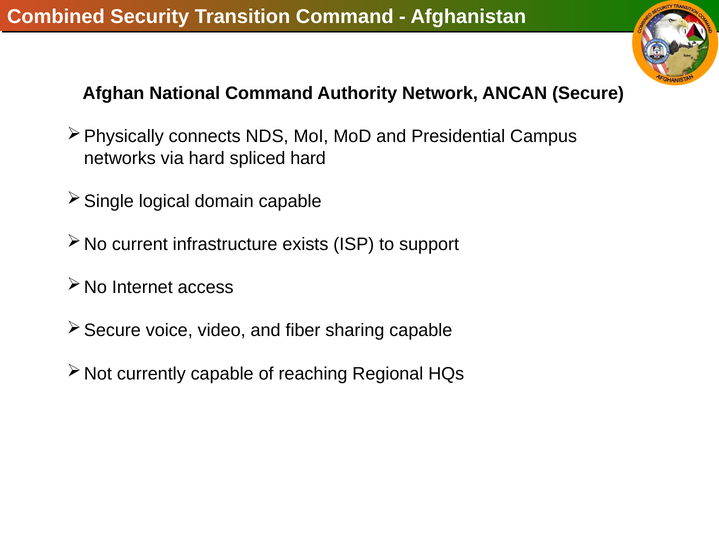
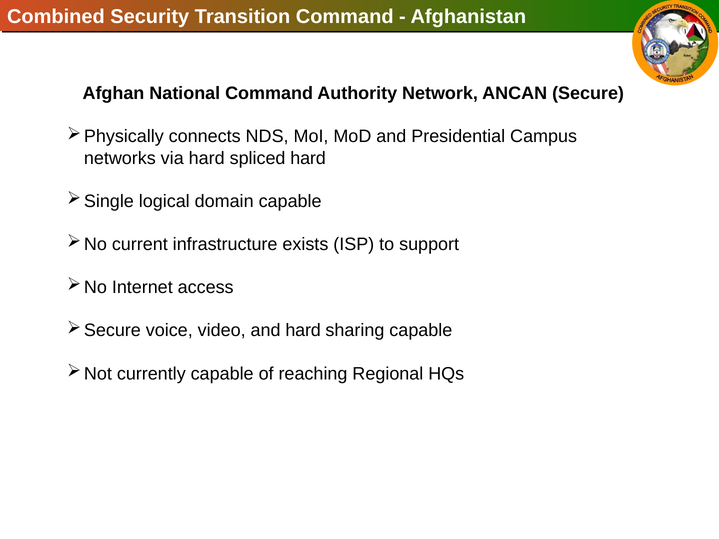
and fiber: fiber -> hard (303, 331)
